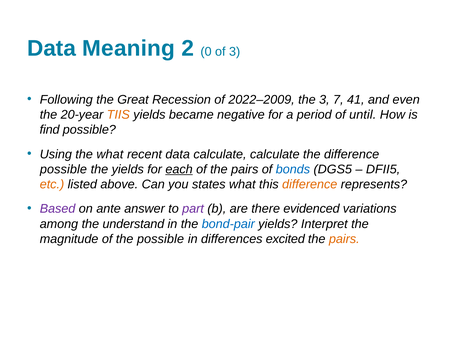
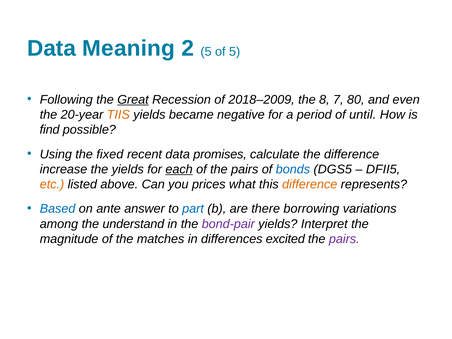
2 0: 0 -> 5 (206, 52)
of 3: 3 -> 5 (235, 52)
Great underline: none -> present (133, 100)
2022–2009: 2022–2009 -> 2018–2009 (262, 100)
the 3: 3 -> 8 (324, 100)
41: 41 -> 80 (356, 100)
the what: what -> fixed (110, 154)
data calculate: calculate -> promises (220, 154)
possible: possible -> increase (64, 169)
states: states -> prices (209, 184)
Based colour: purple -> blue (58, 209)
part colour: purple -> blue (193, 209)
evidenced: evidenced -> borrowing (311, 209)
bond-pair colour: blue -> purple (228, 224)
the possible: possible -> matches (161, 239)
pairs colour: orange -> purple (344, 239)
